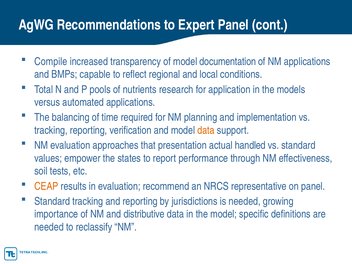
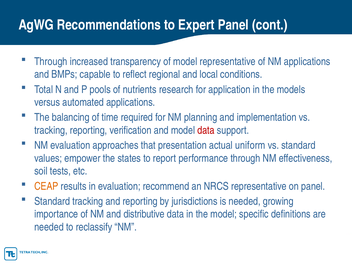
Compile: Compile -> Through (51, 62)
model documentation: documentation -> representative (228, 62)
data colour: orange -> red (206, 130)
handled: handled -> uniform (250, 145)
